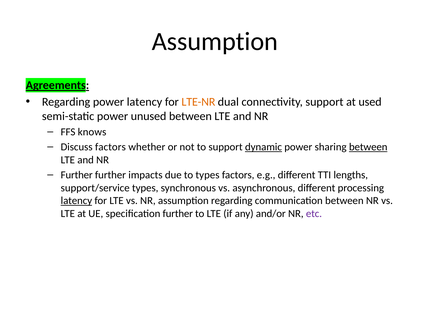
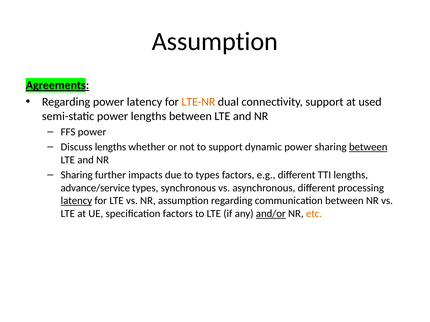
power unused: unused -> lengths (149, 117)
FFS knows: knows -> power (92, 132)
Discuss factors: factors -> lengths (111, 147)
dynamic underline: present -> none (263, 147)
Further: Further -> Sharing (77, 175)
support/service: support/service -> advance/service (95, 188)
specification further: further -> factors (178, 214)
and/or underline: none -> present (271, 214)
etc colour: purple -> orange (314, 214)
